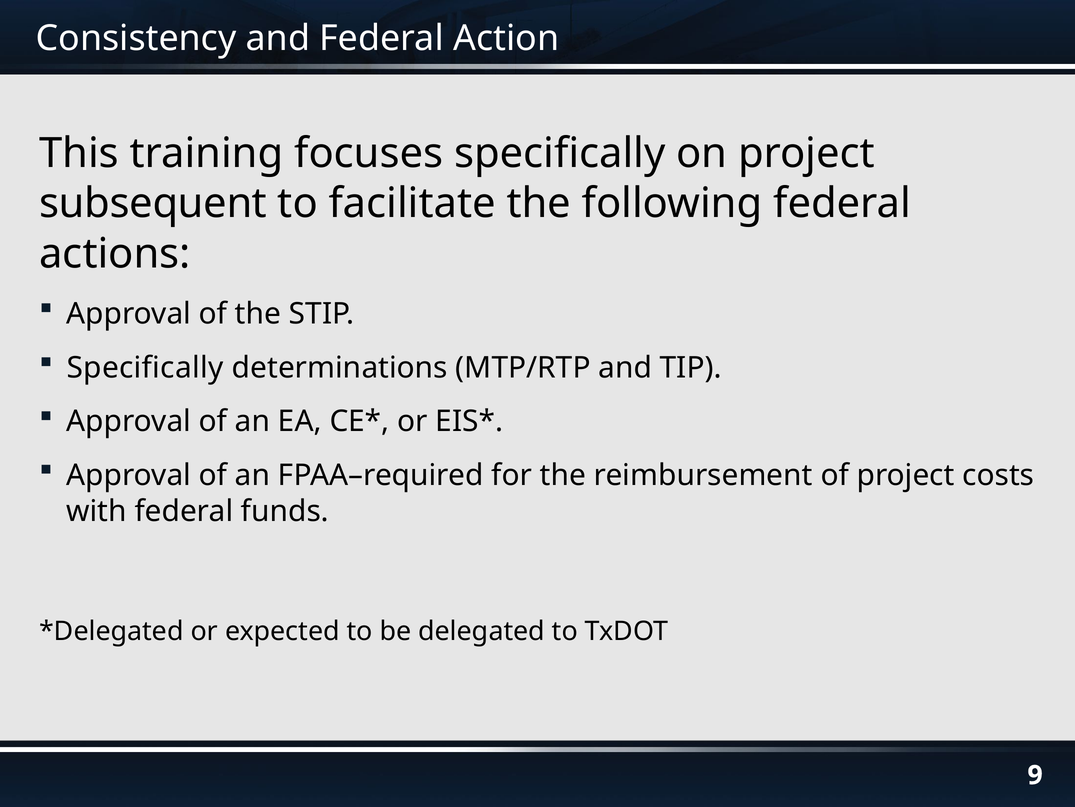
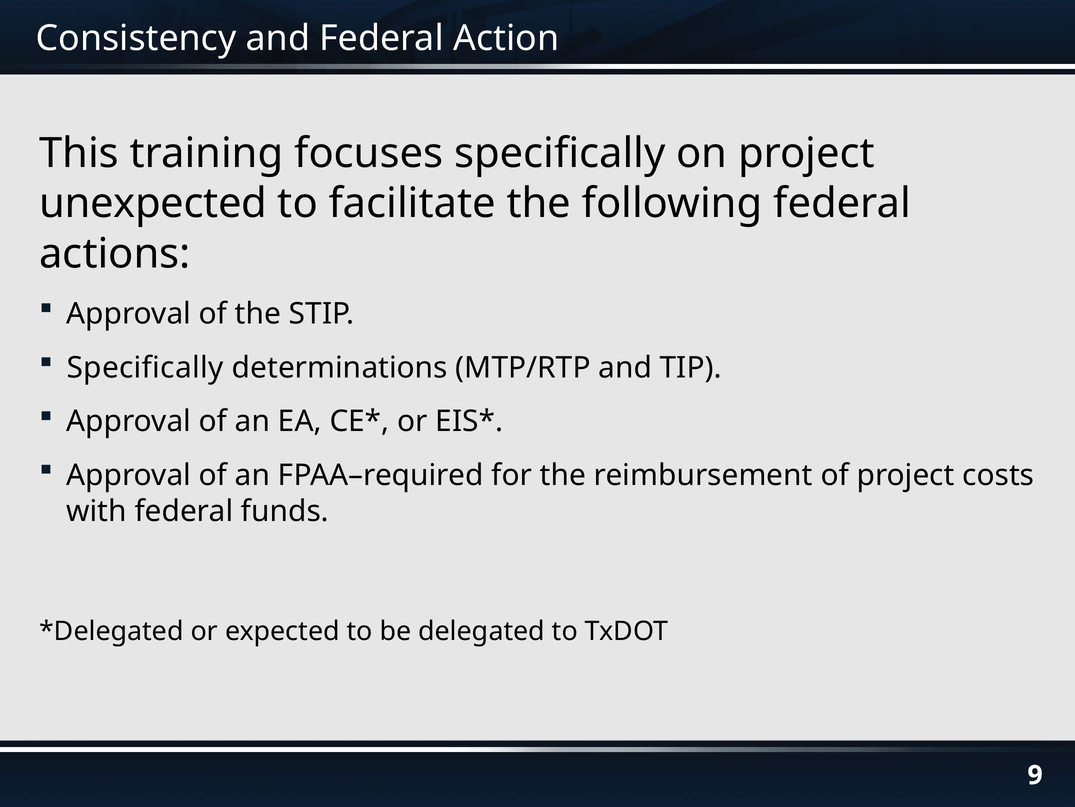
subsequent: subsequent -> unexpected (153, 203)
